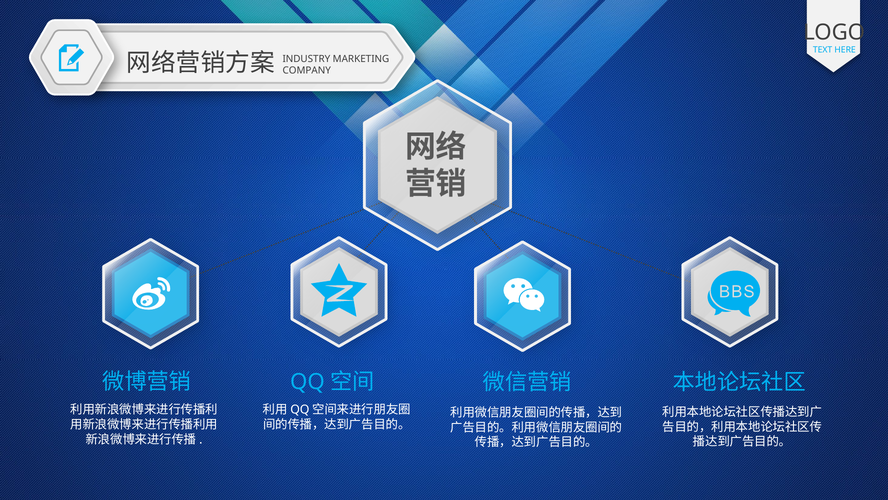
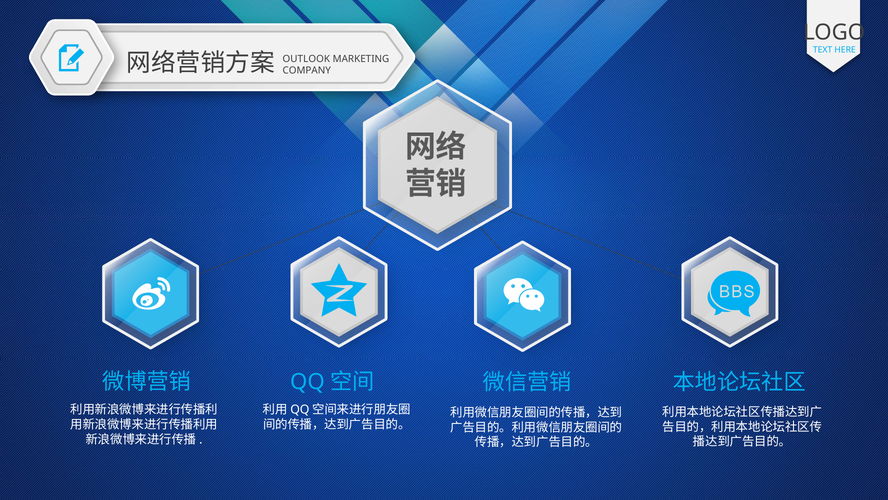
INDUSTRY: INDUSTRY -> OUTLOOK (306, 59)
